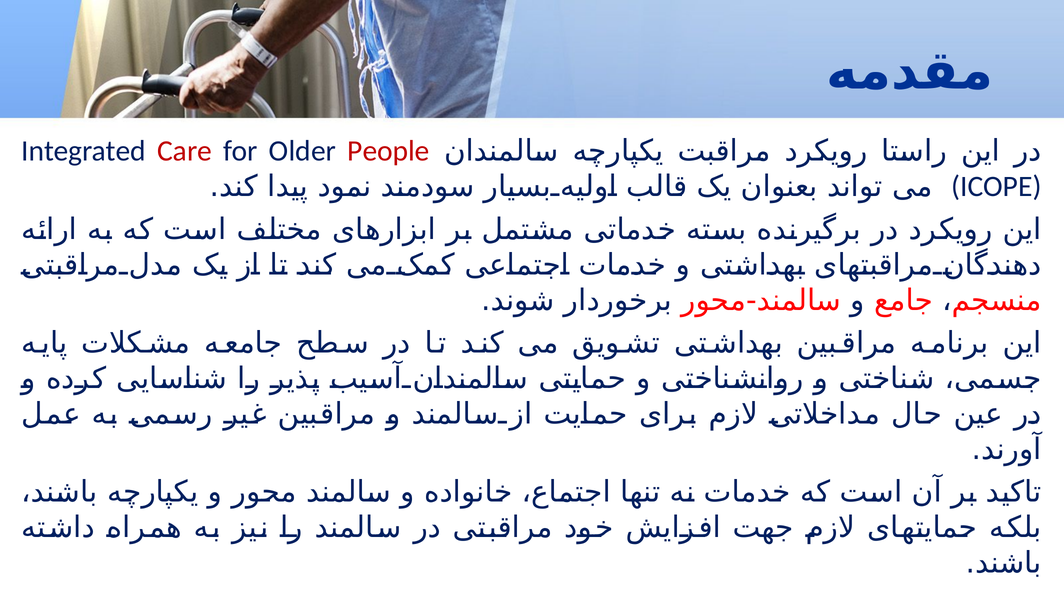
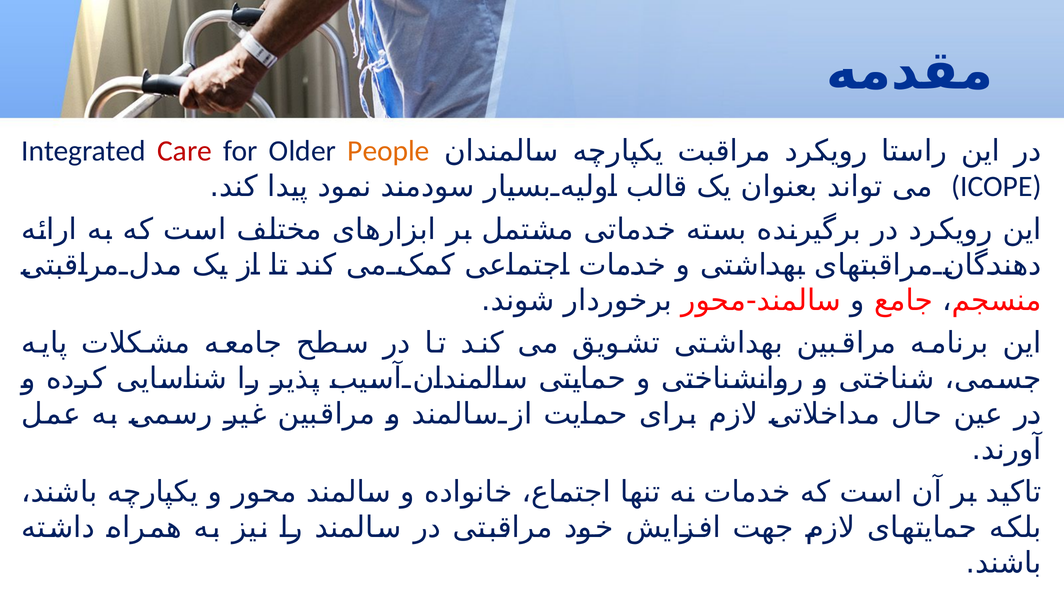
People colour: red -> orange (389, 151)
